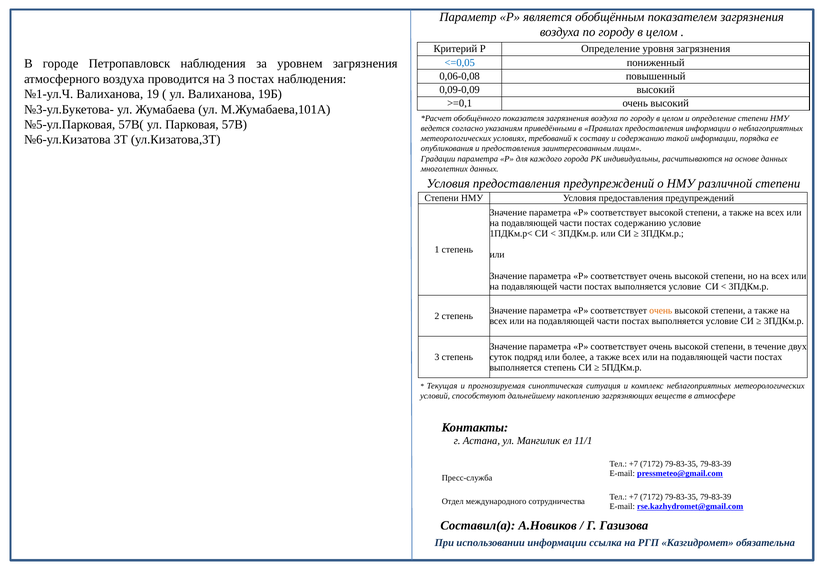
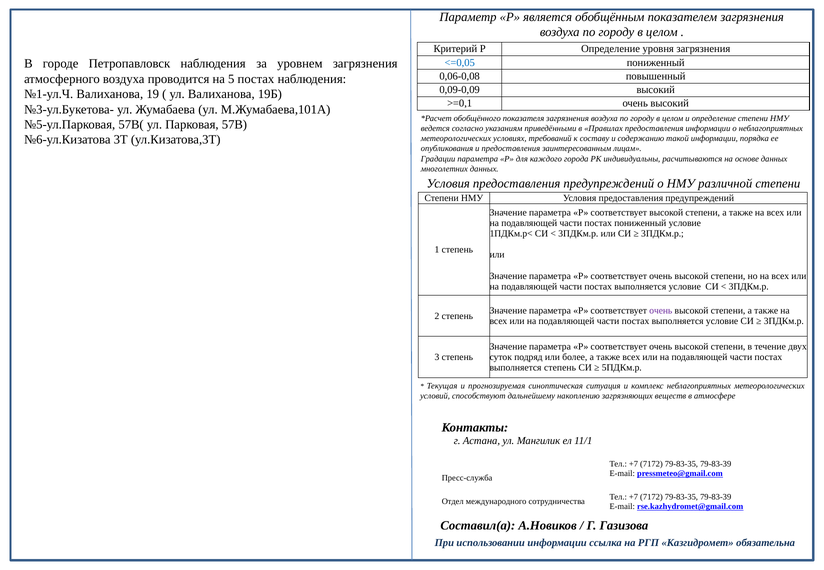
на 3: 3 -> 5 (231, 79)
постах содержанию: содержанию -> пониженный (640, 223)
очень colour: orange -> purple (661, 311)
